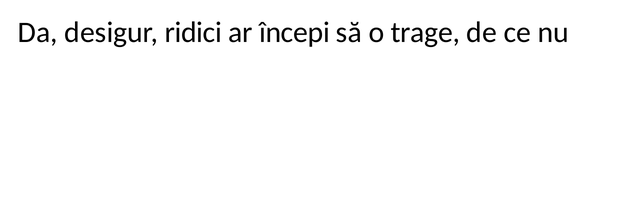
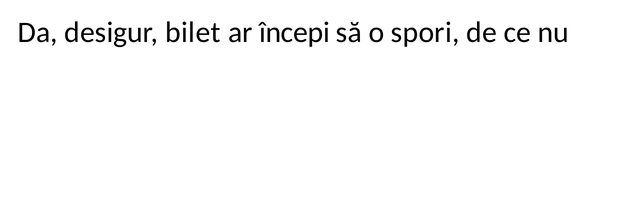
ridici: ridici -> bilet (193, 33)
trage: trage -> spori (425, 33)
